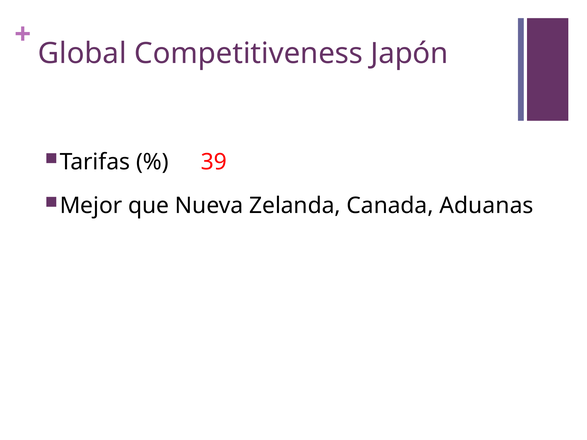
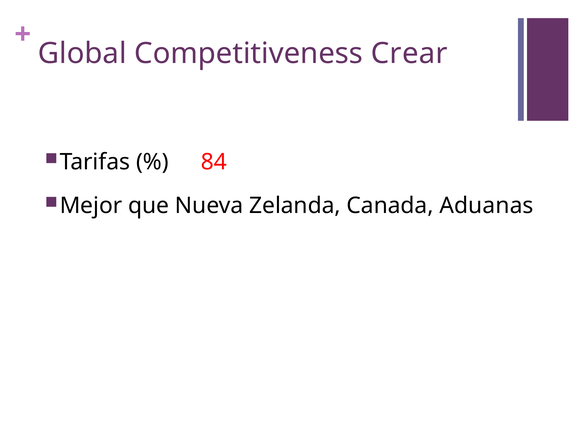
Japón: Japón -> Crear (409, 54)
39: 39 -> 84 (214, 162)
